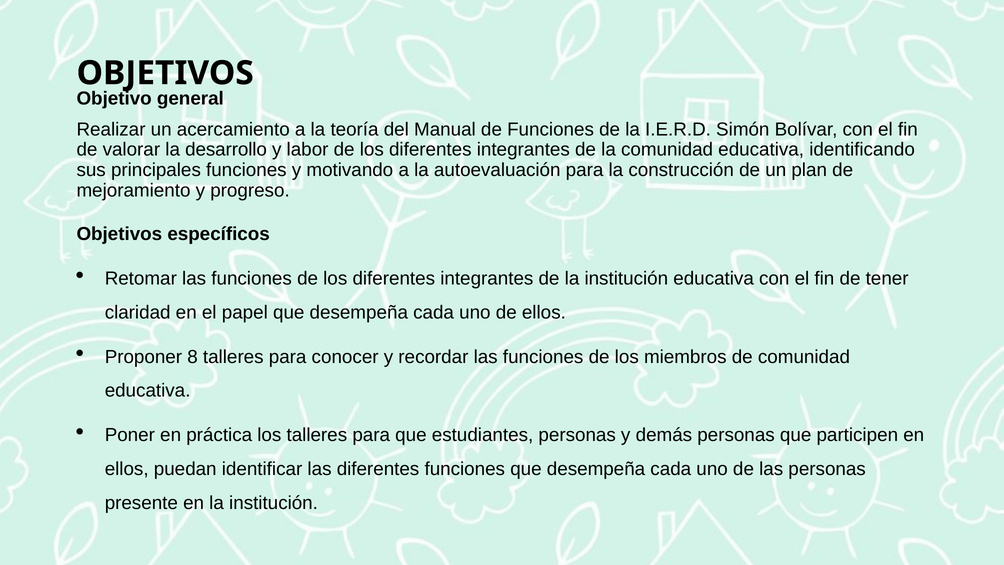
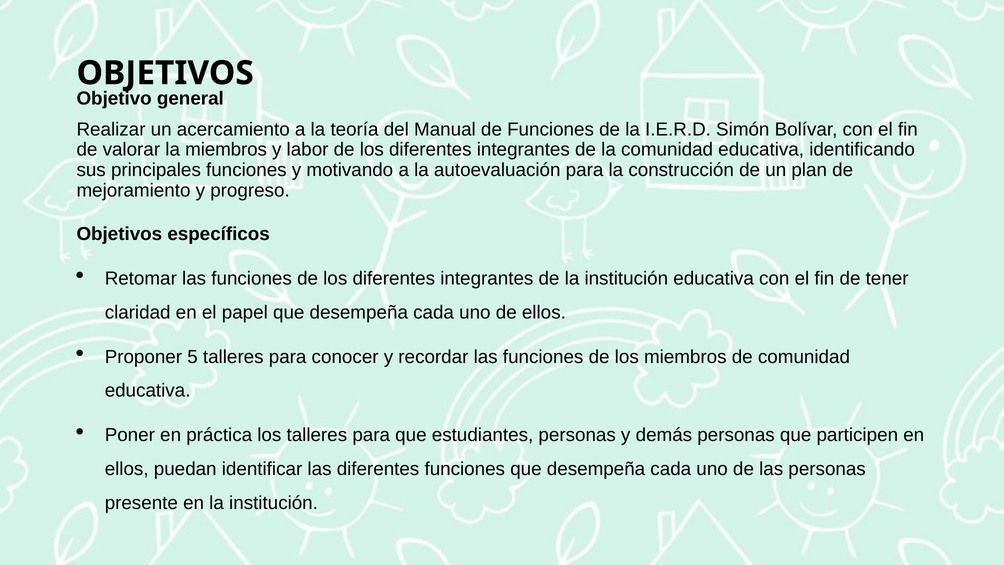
la desarrollo: desarrollo -> miembros (226, 150)
8: 8 -> 5 (193, 357)
